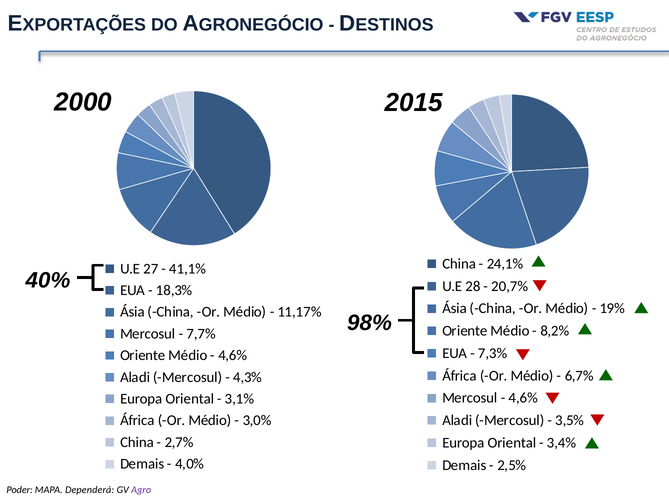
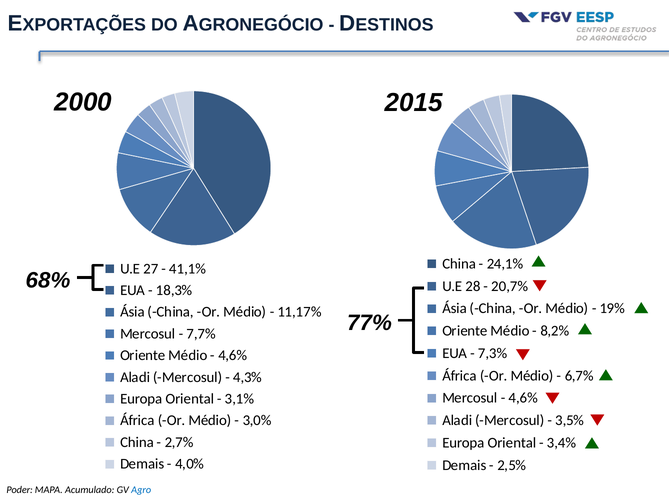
40%: 40% -> 68% (48, 280)
98%: 98% -> 77% (370, 323)
Dependerá: Dependerá -> Acumulado (90, 489)
Agro colour: purple -> blue (141, 489)
